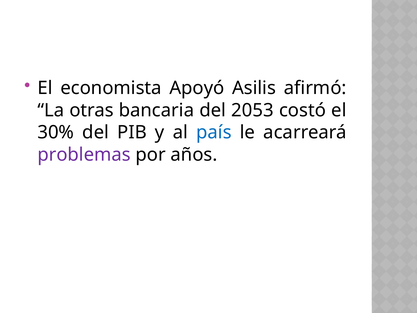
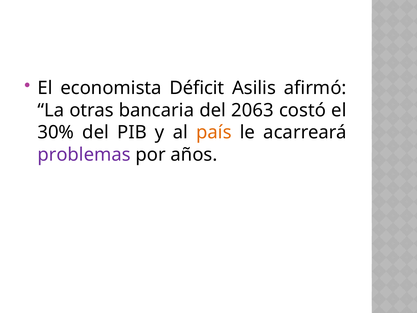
Apoyó: Apoyó -> Déficit (197, 88)
2053: 2053 -> 2063 (253, 110)
país colour: blue -> orange (214, 132)
